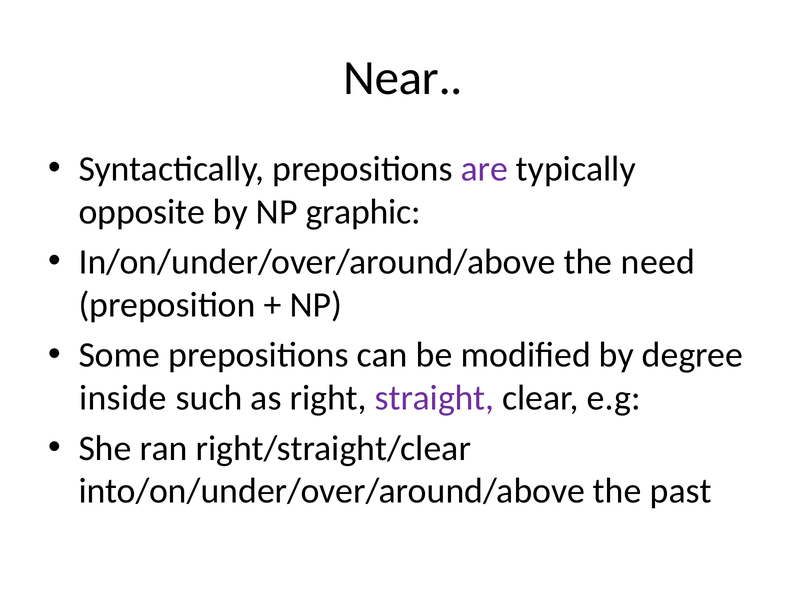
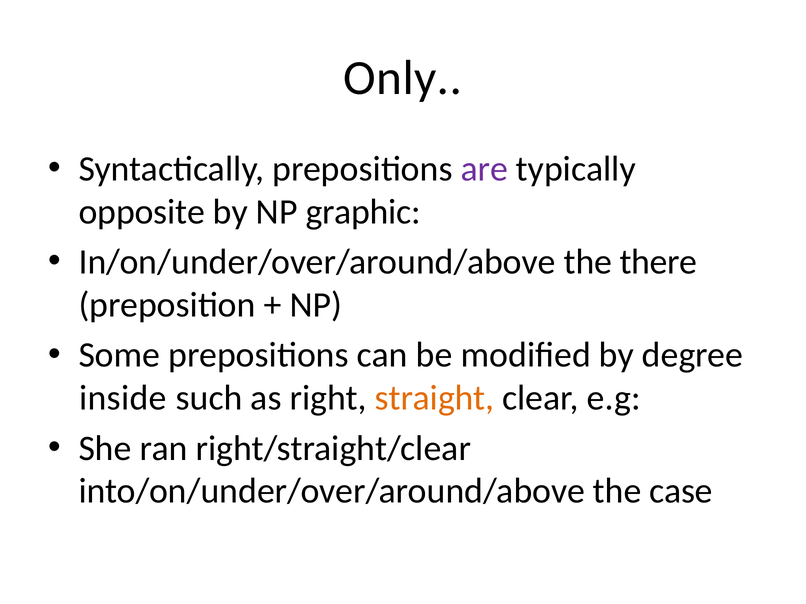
Near: Near -> Only (403, 78)
need: need -> there (658, 262)
straight colour: purple -> orange (435, 398)
past: past -> case (681, 492)
